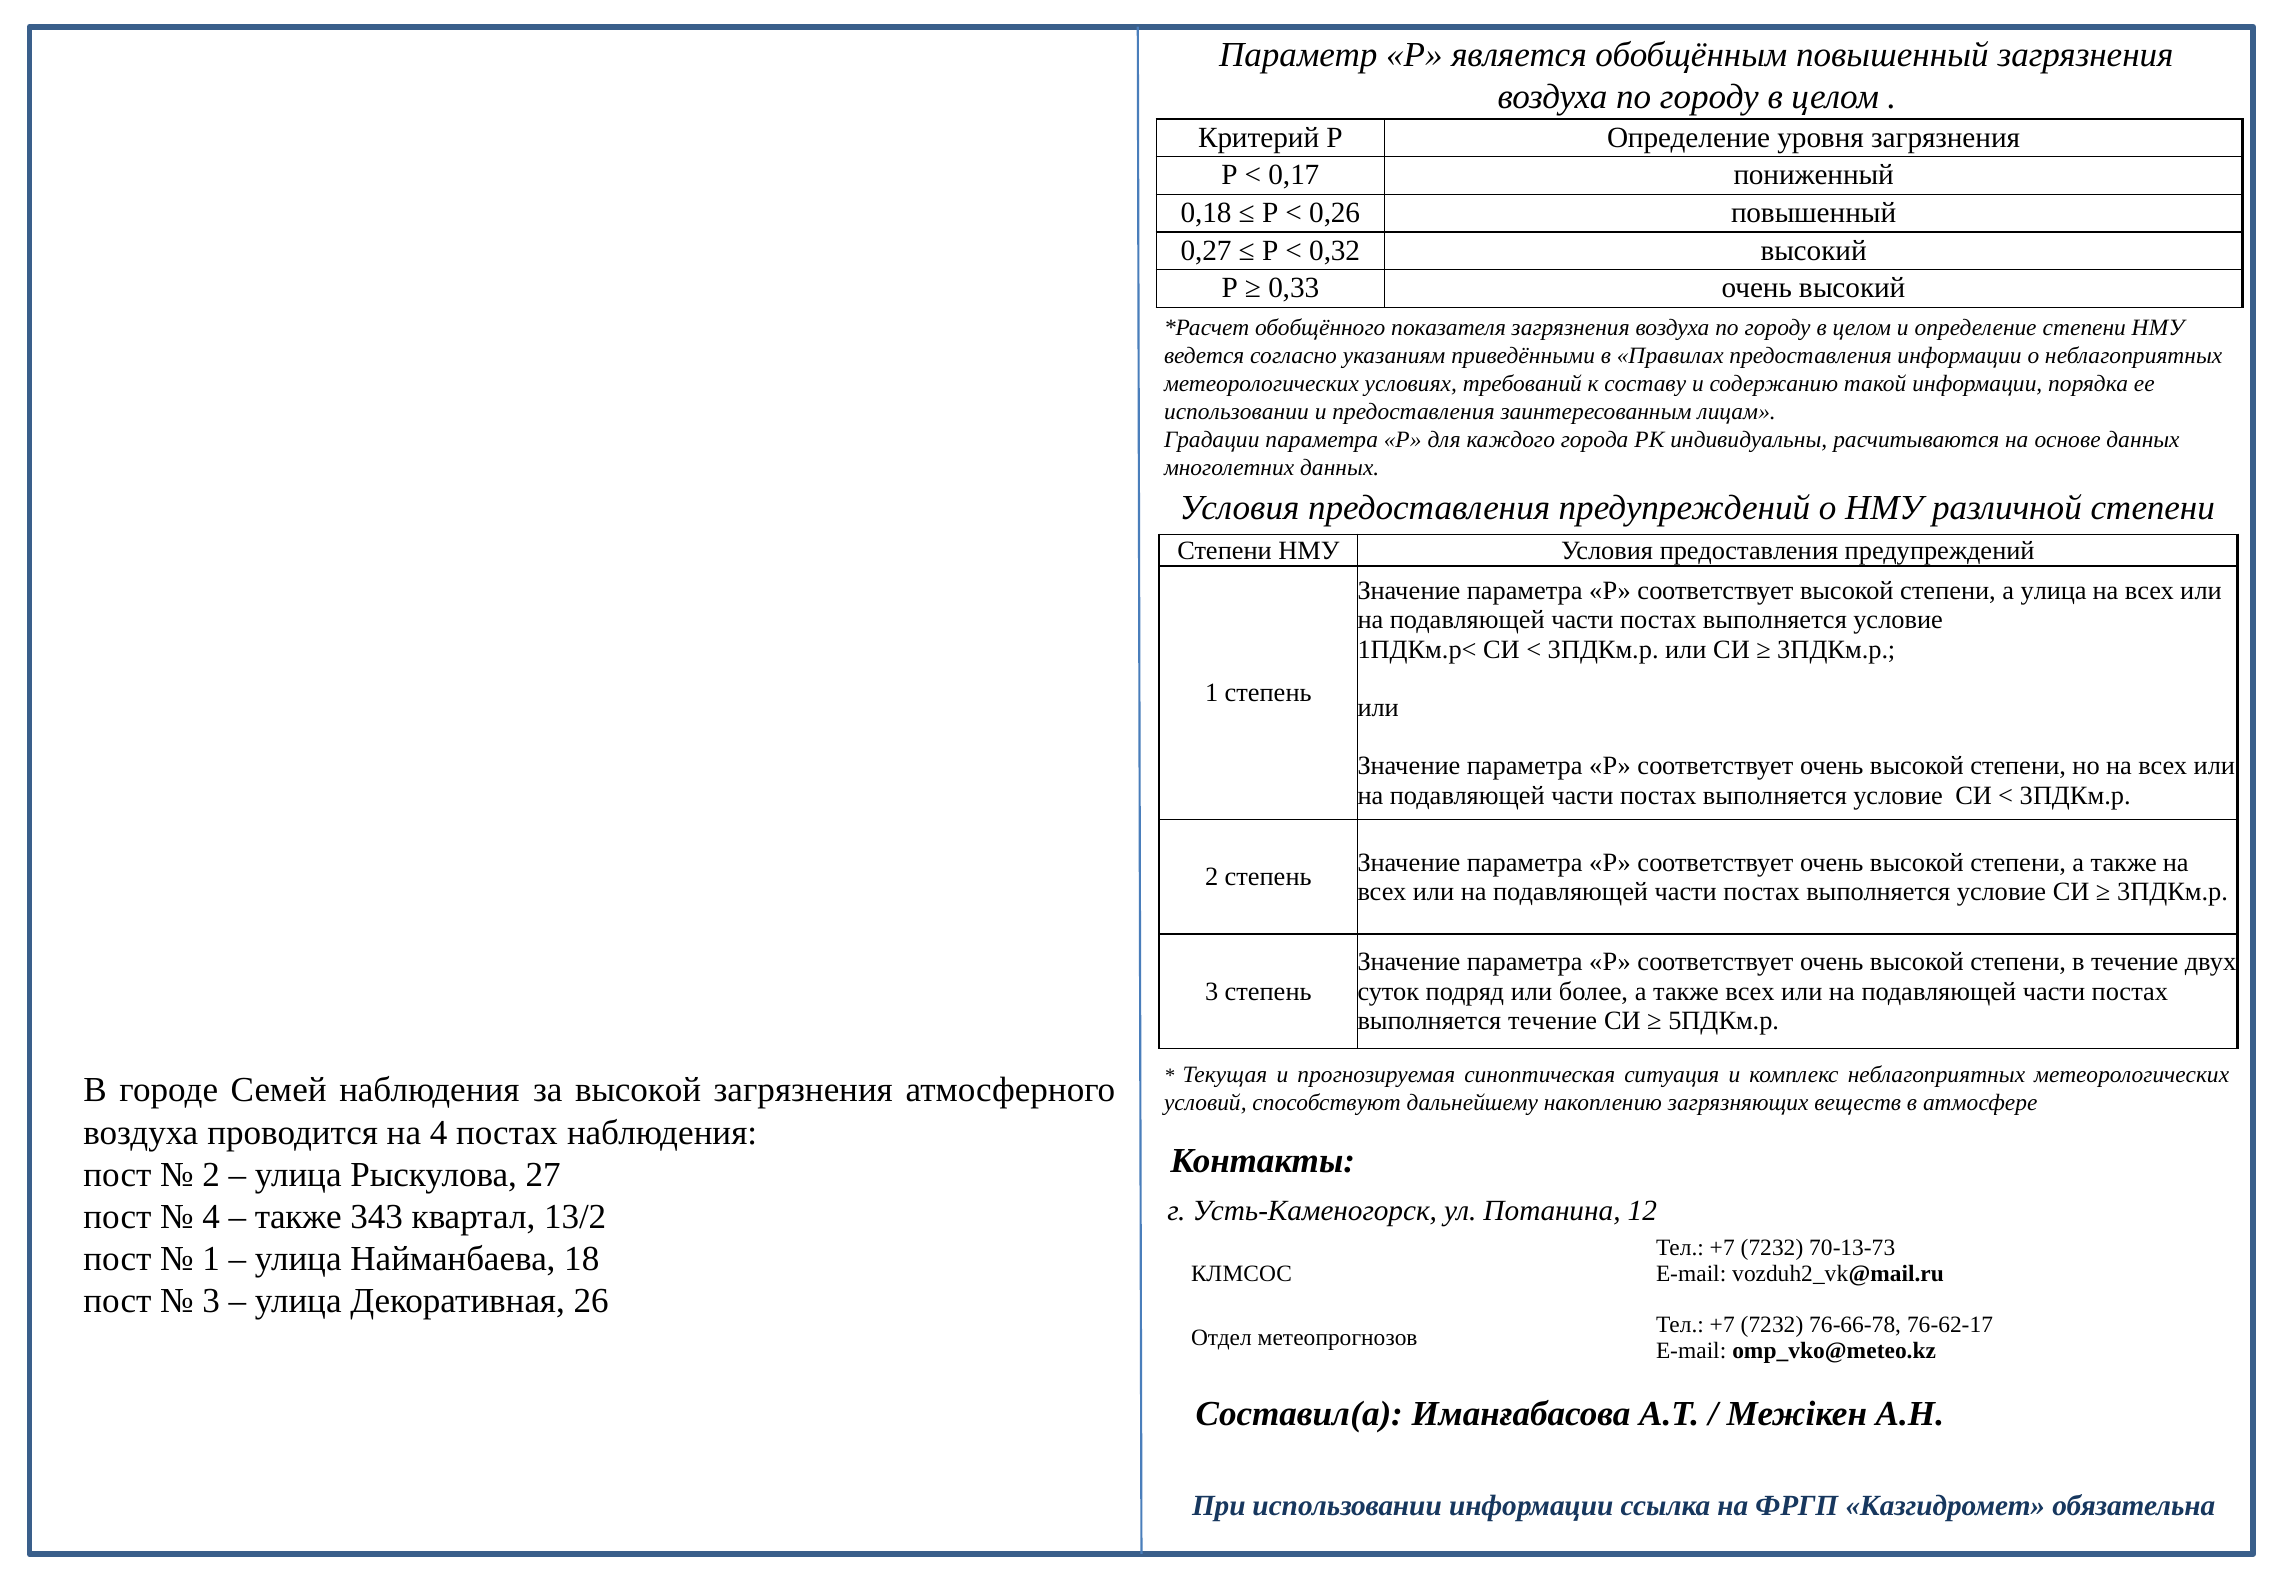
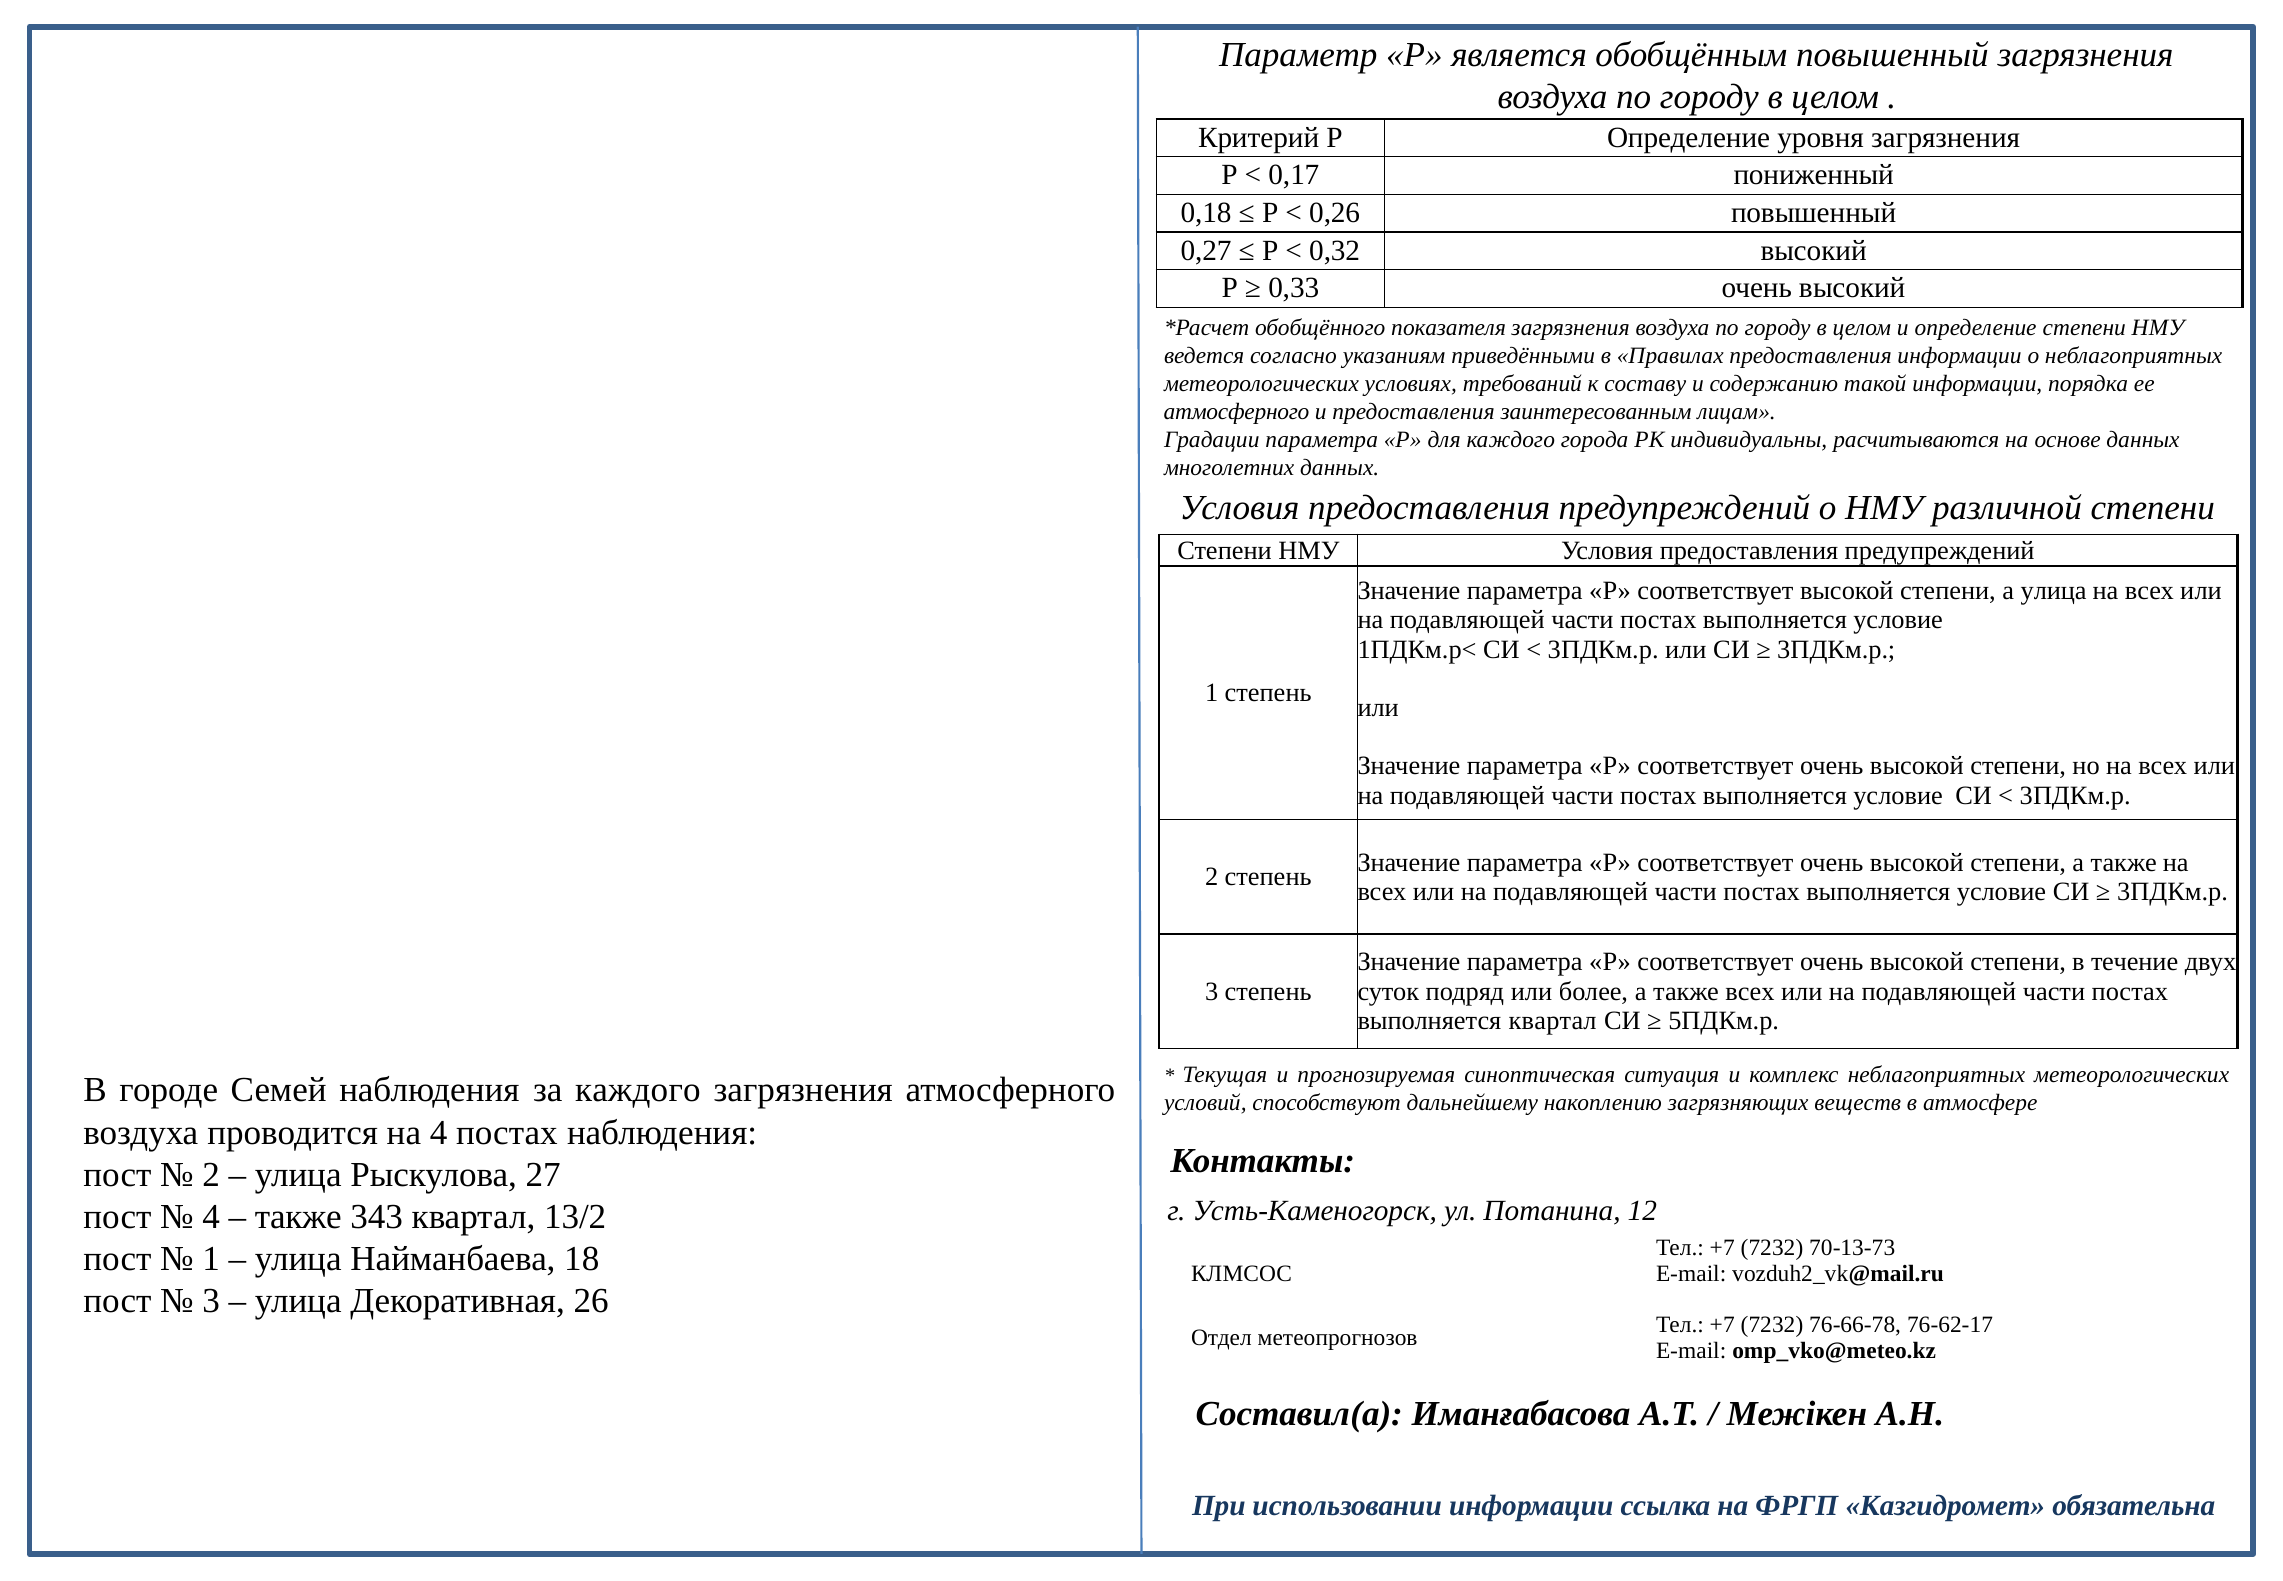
использовании: использовании -> атмосферного (1237, 412)
выполняется течение: течение -> квартал (1553, 1020)
за высокой: высокой -> каждого (638, 1090)
